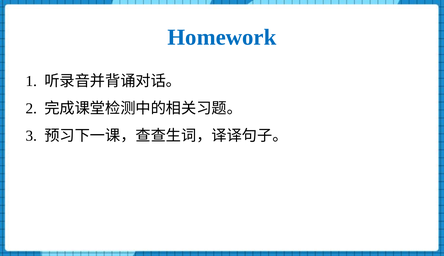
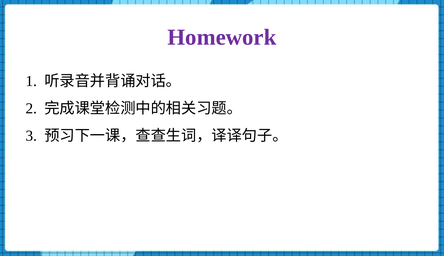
Homework colour: blue -> purple (222, 37)
